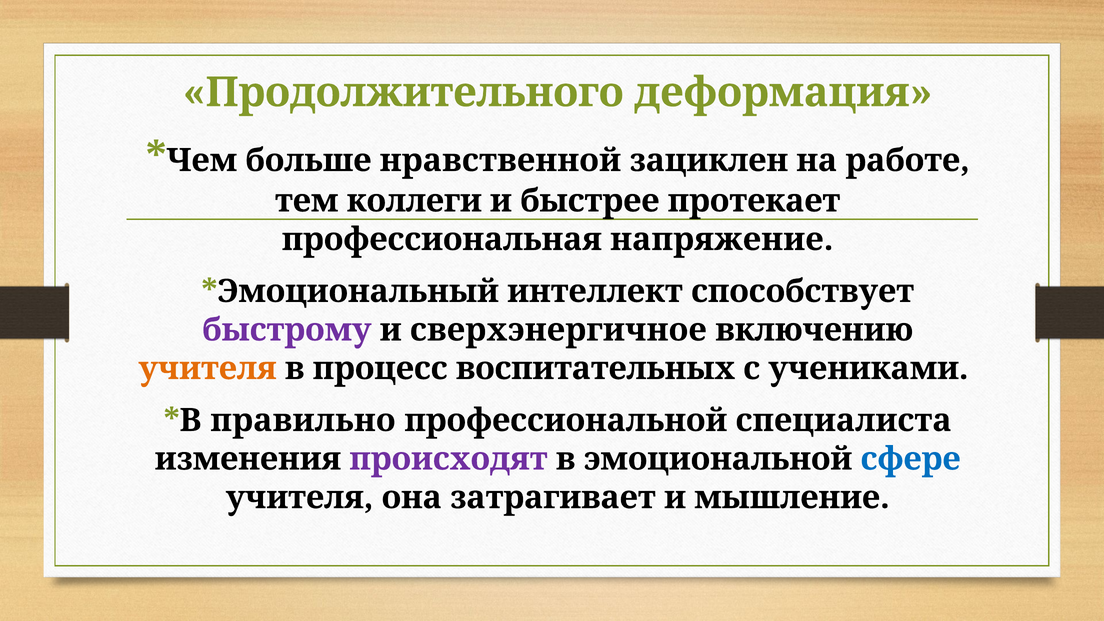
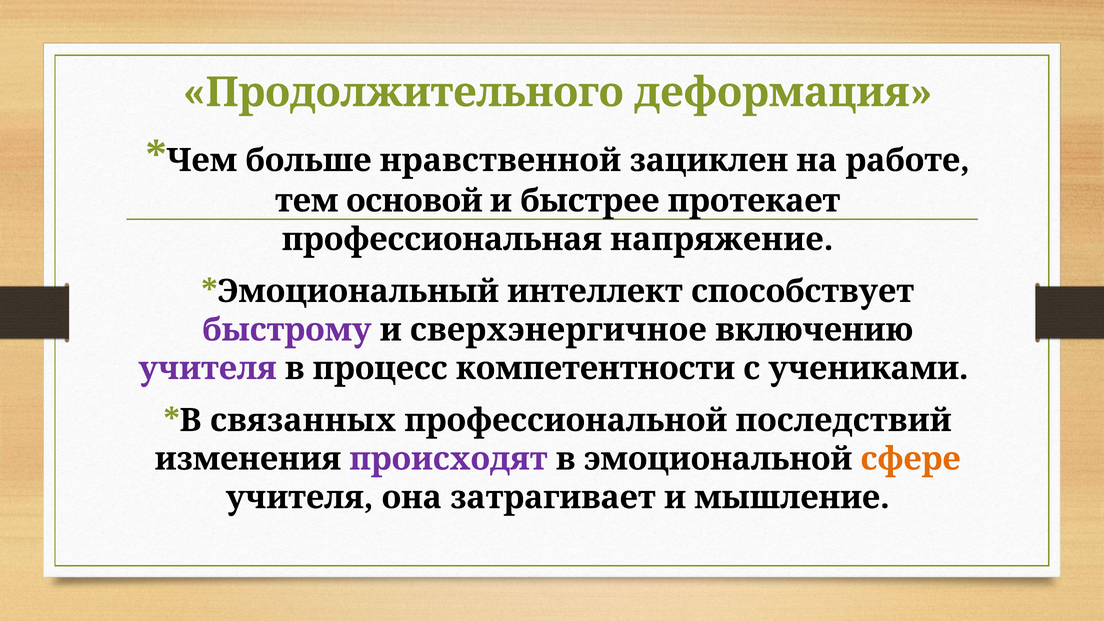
коллеги: коллеги -> основой (414, 201)
учителя colour: orange -> purple (208, 368)
воспитательных: воспитательных -> компетентности (595, 368)
правильно: правильно -> связанных (303, 420)
специалиста: специалиста -> последствий (844, 420)
сфере colour: blue -> orange (911, 459)
